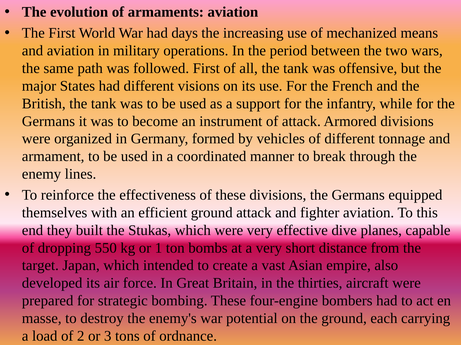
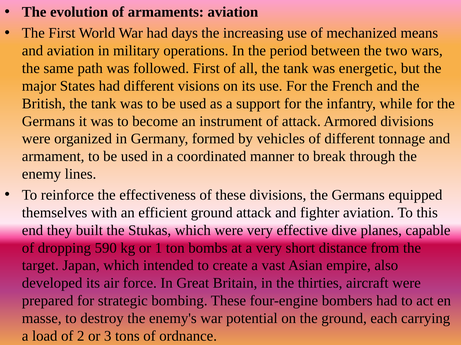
offensive: offensive -> energetic (368, 68)
550: 550 -> 590 (106, 248)
